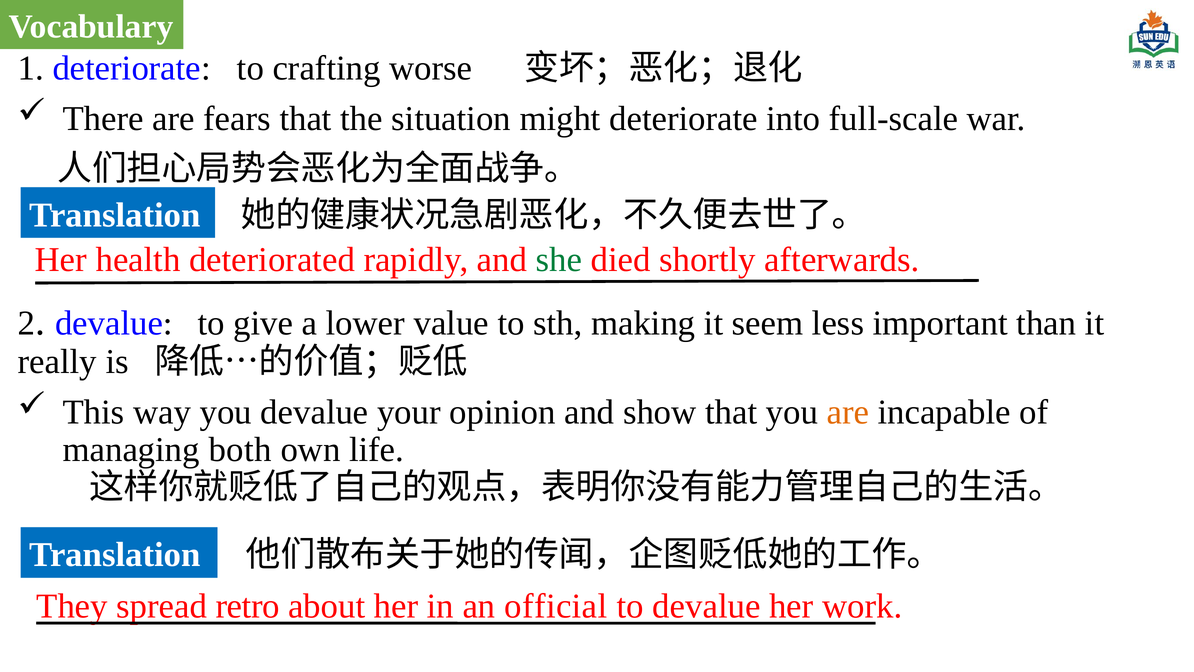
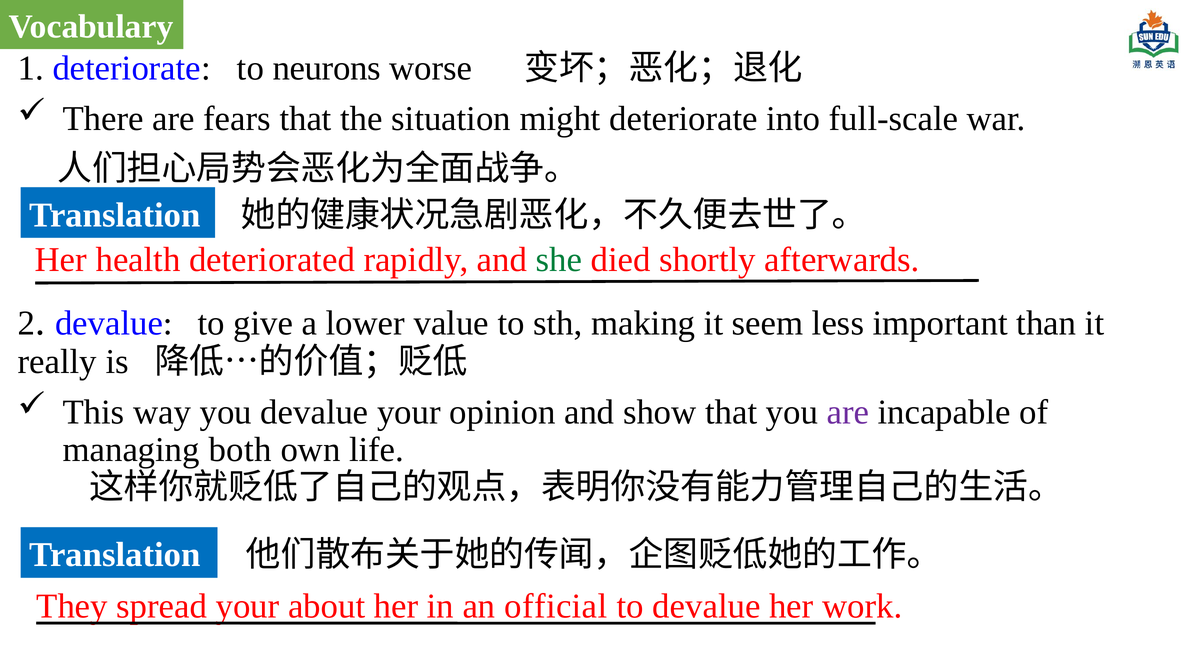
crafting: crafting -> neurons (327, 68)
are colour: orange -> purple (848, 412)
spread retro: retro -> your (248, 606)
